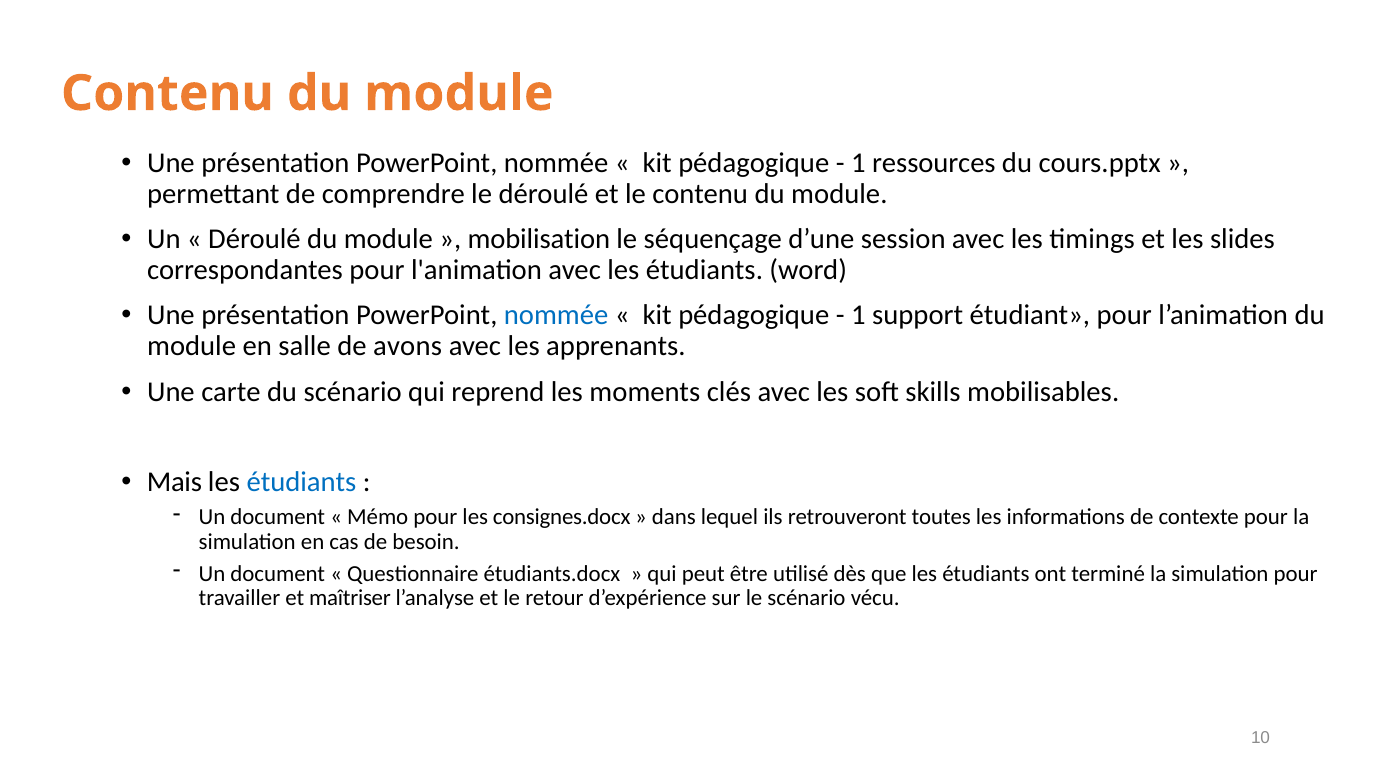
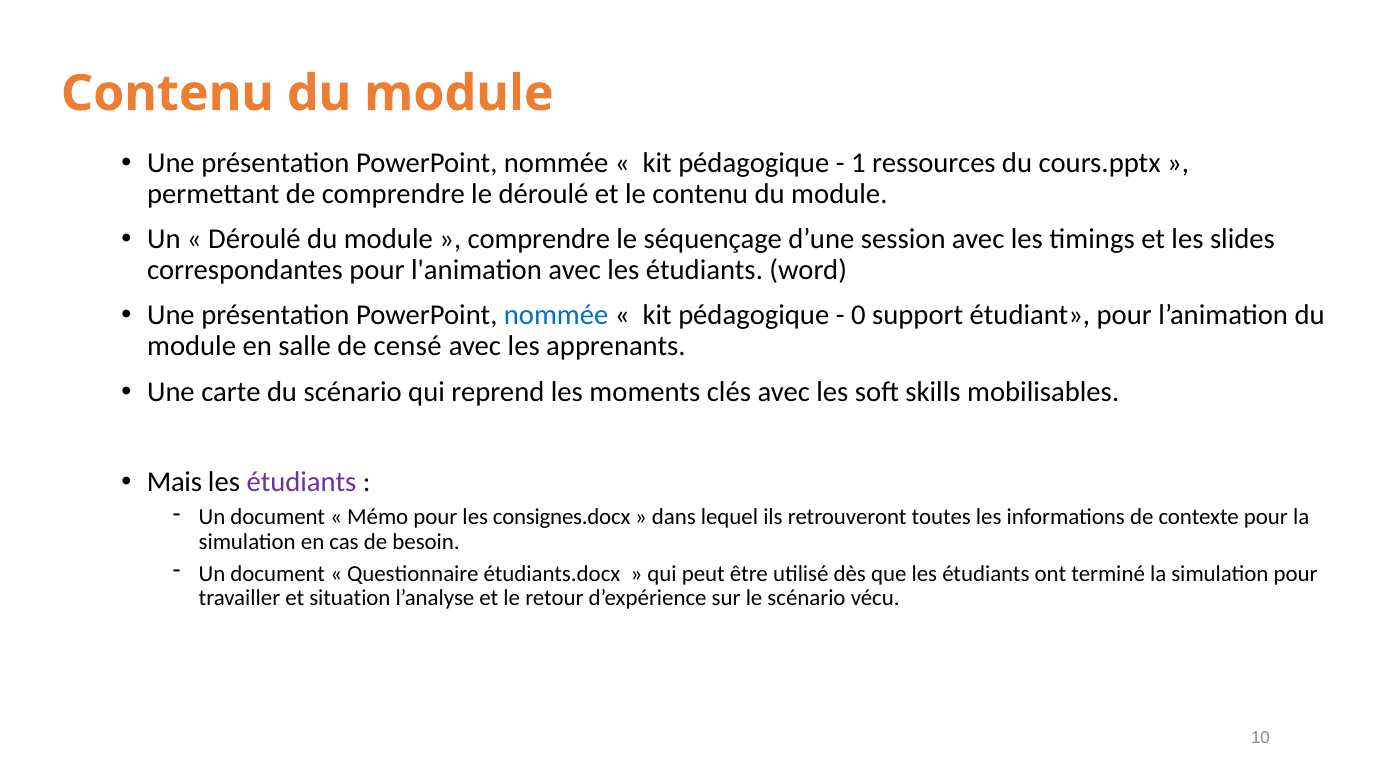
mobilisation: mobilisation -> comprendre (539, 239)
1: 1 -> 0 (858, 316)
avons: avons -> censé (408, 347)
étudiants colour: blue -> purple (301, 483)
maîtriser: maîtriser -> situation (350, 599)
